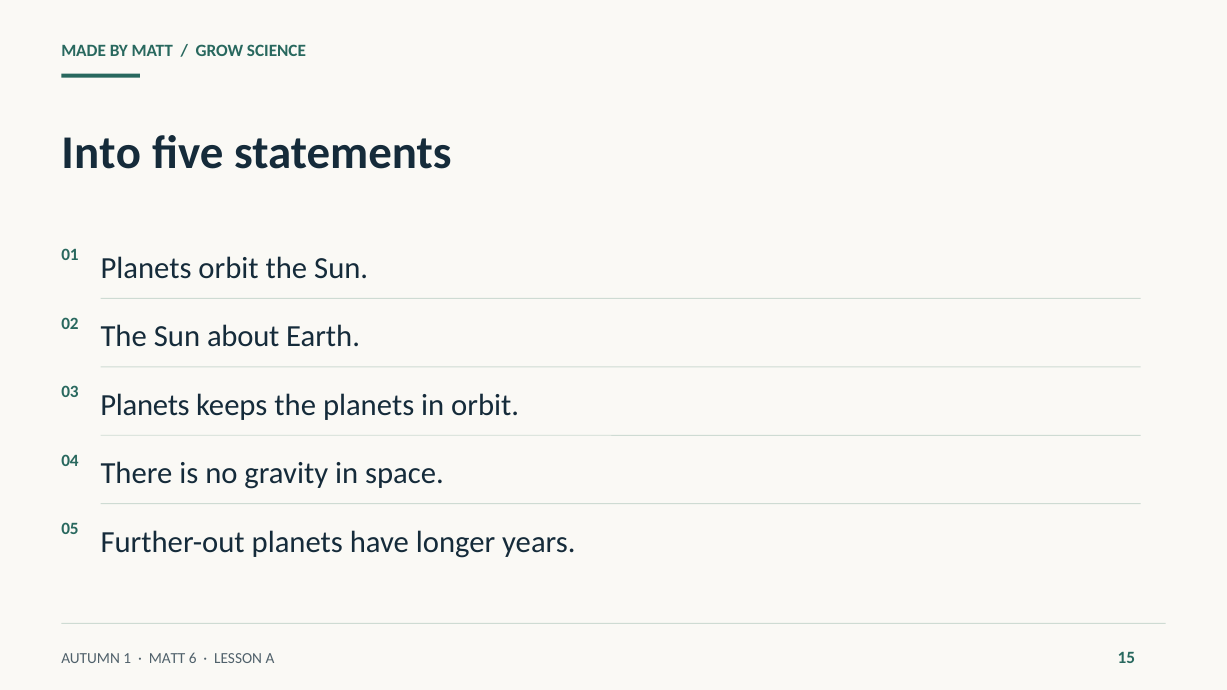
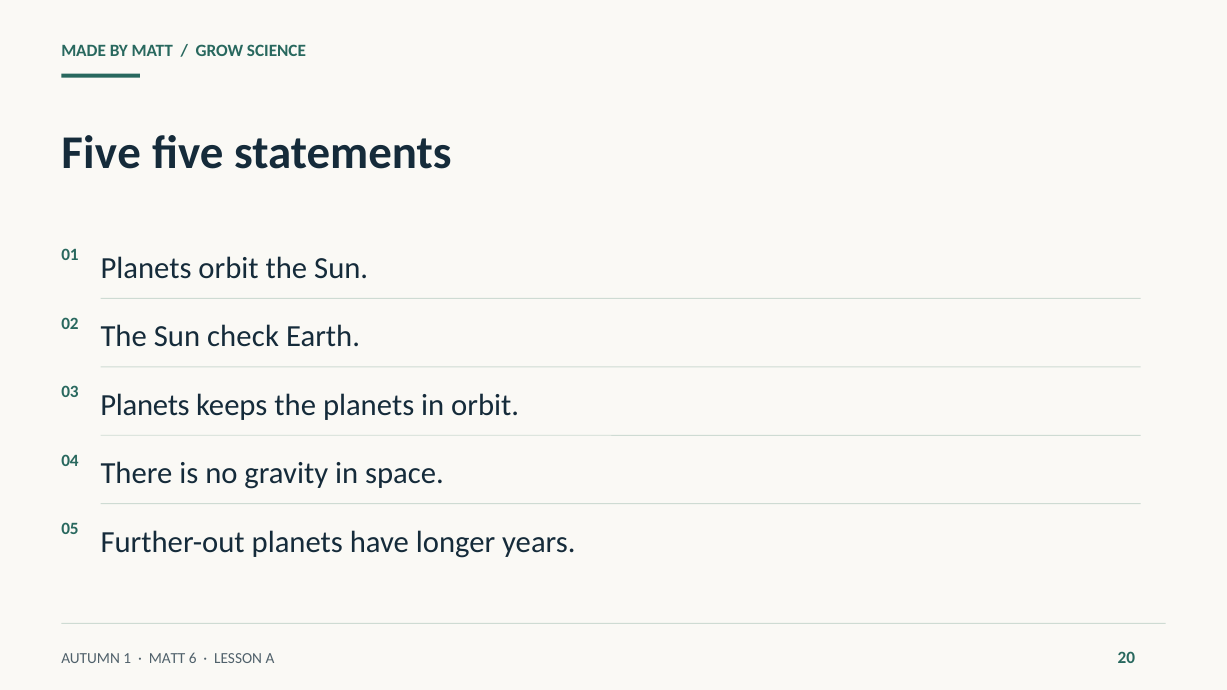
Into: Into -> Five (101, 153)
about: about -> check (243, 337)
15: 15 -> 20 (1126, 658)
